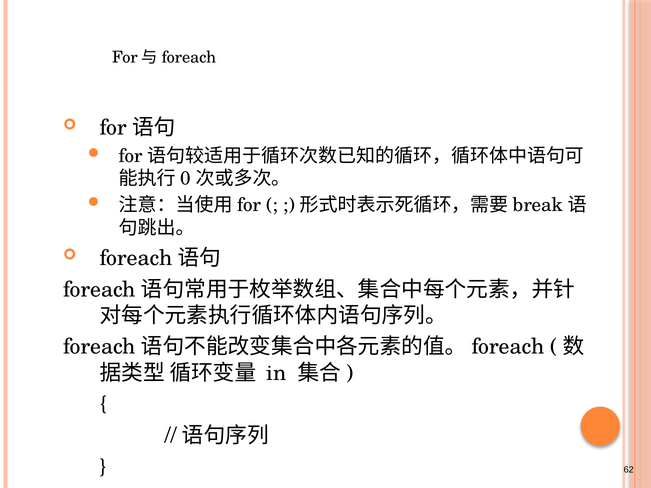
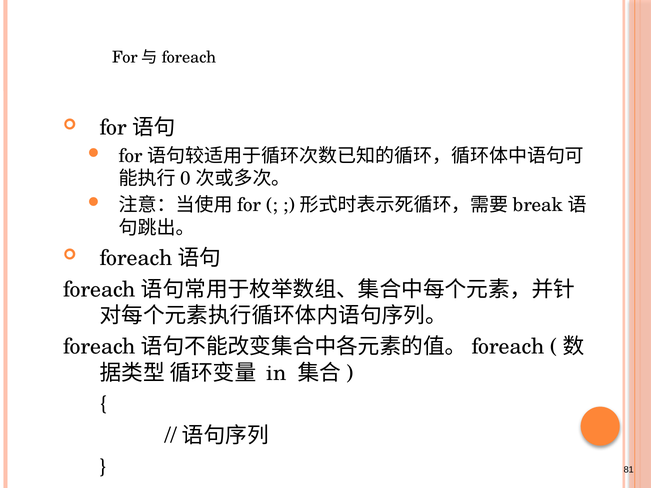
62: 62 -> 81 (629, 470)
